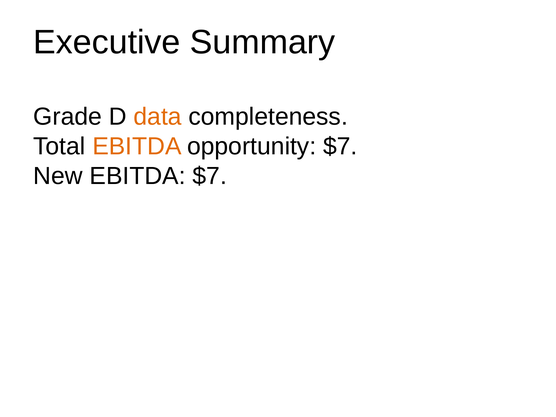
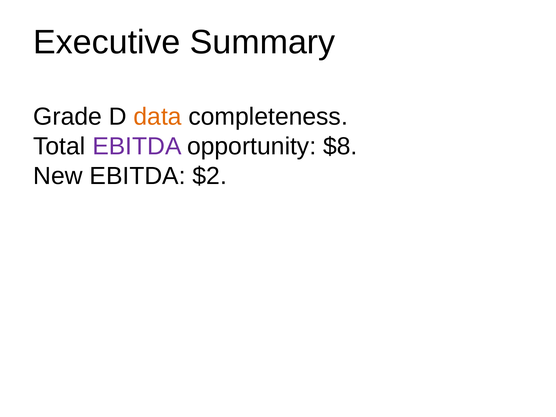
EBITDA colour: orange -> purple (137, 146)
opportunity $7: $7 -> $8 (340, 146)
EBITDA $7: $7 -> $2 (210, 176)
